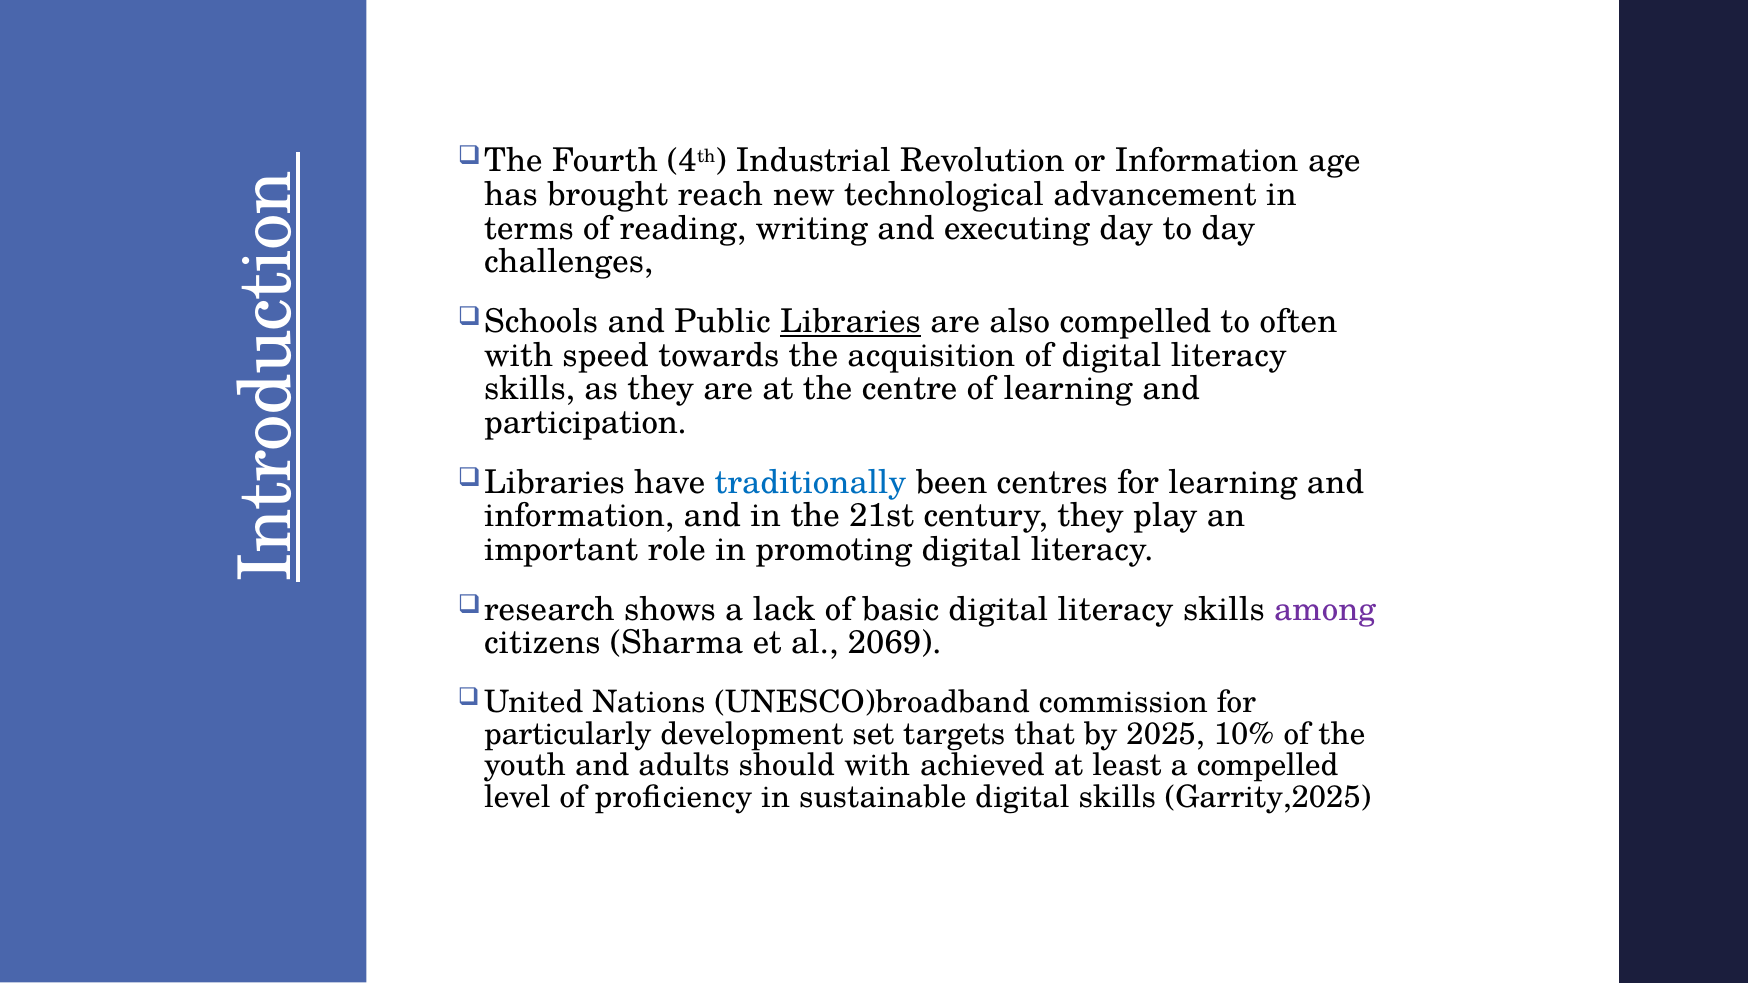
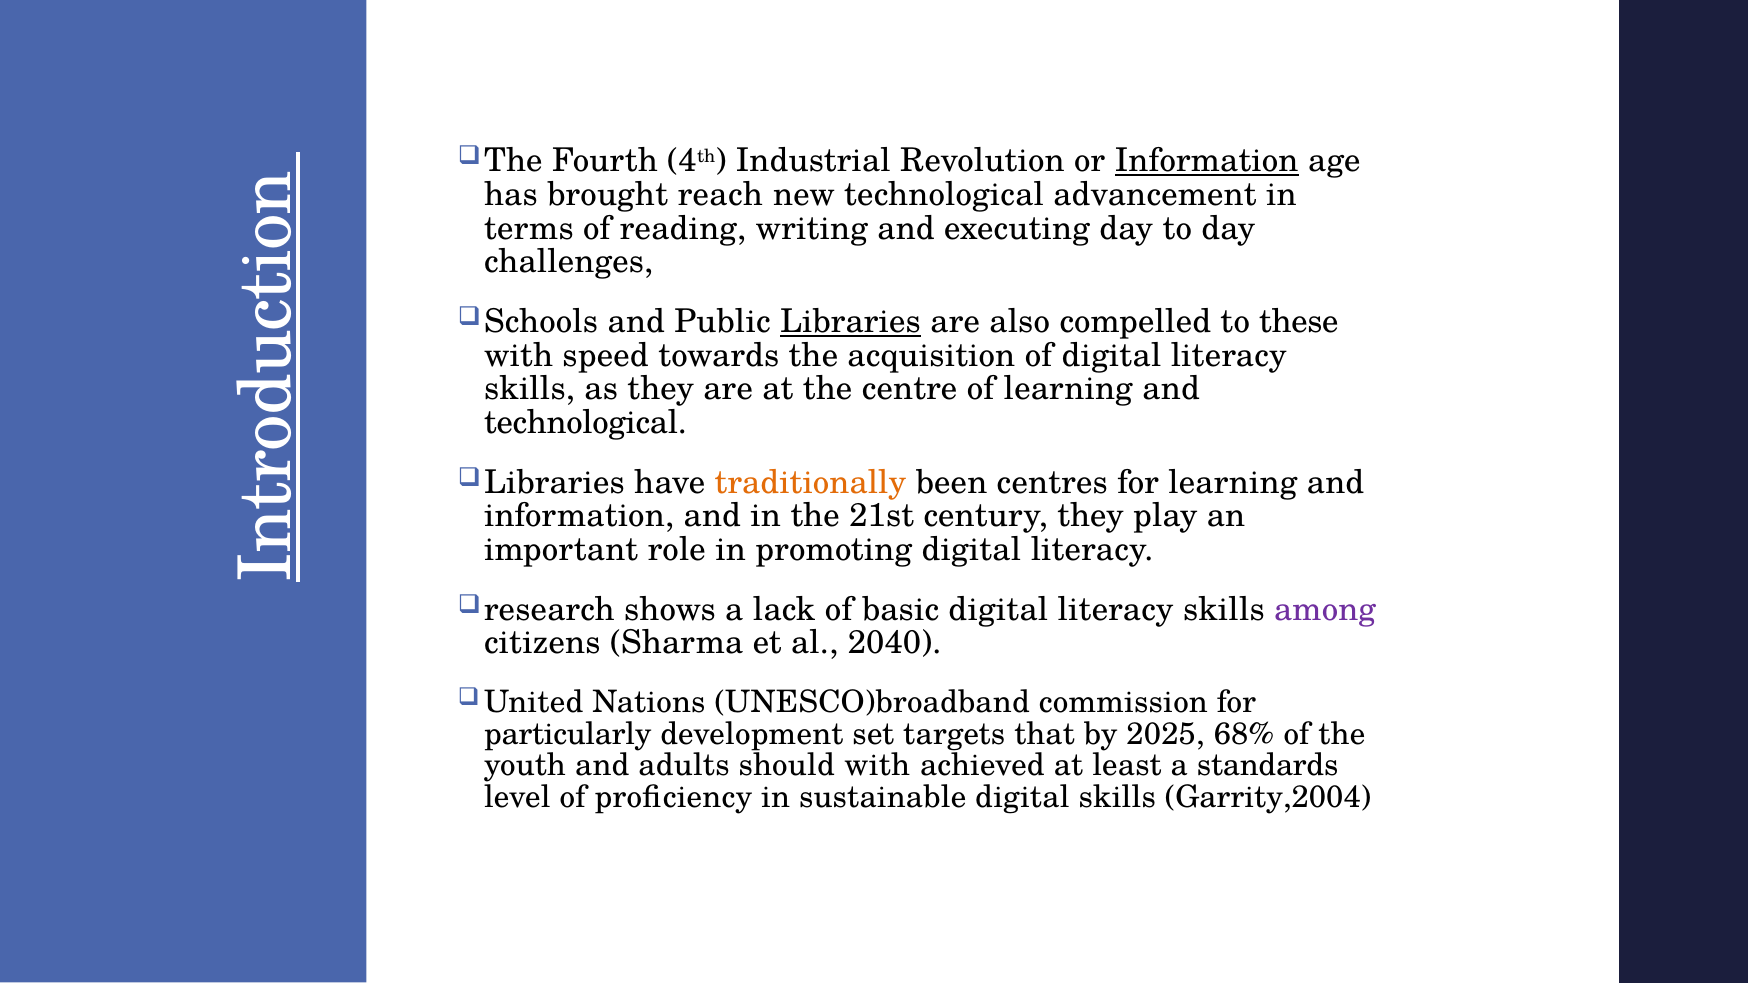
Information underline: none -> present (1207, 161)
often: often -> these (1299, 322)
participation: participation -> technological (586, 423)
traditionally colour: blue -> orange (810, 483)
2069: 2069 -> 2040 (895, 643)
10%: 10% -> 68% (1244, 734)
a compelled: compelled -> standards (1268, 766)
Garrity,2025: Garrity,2025 -> Garrity,2004 (1268, 798)
